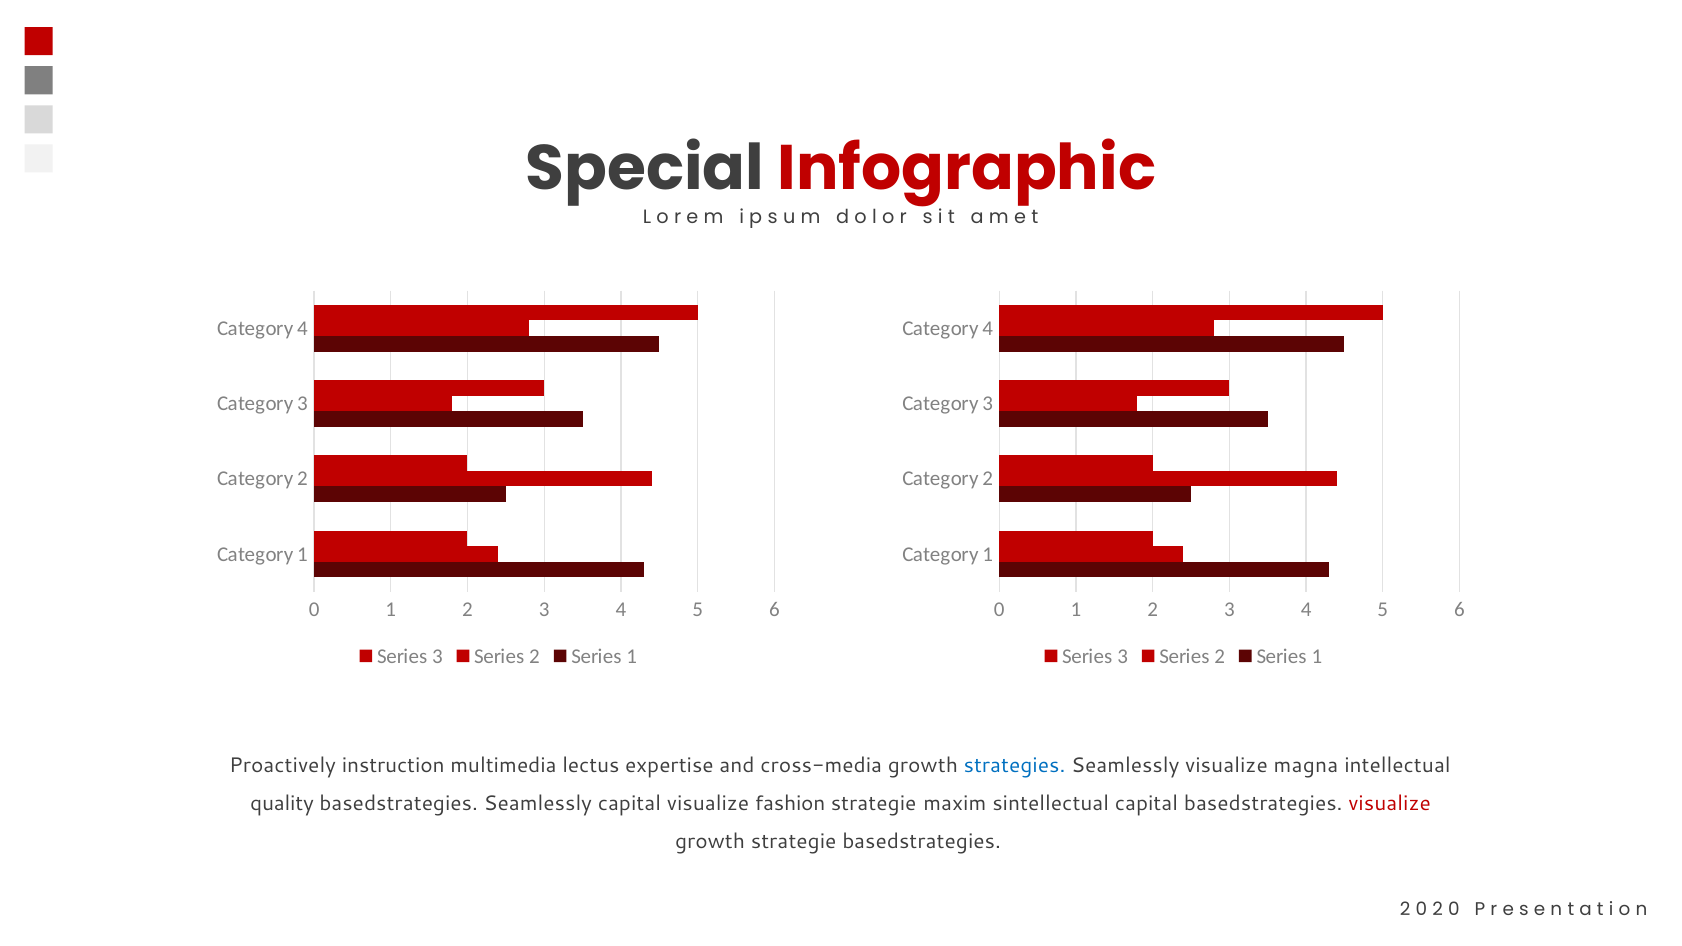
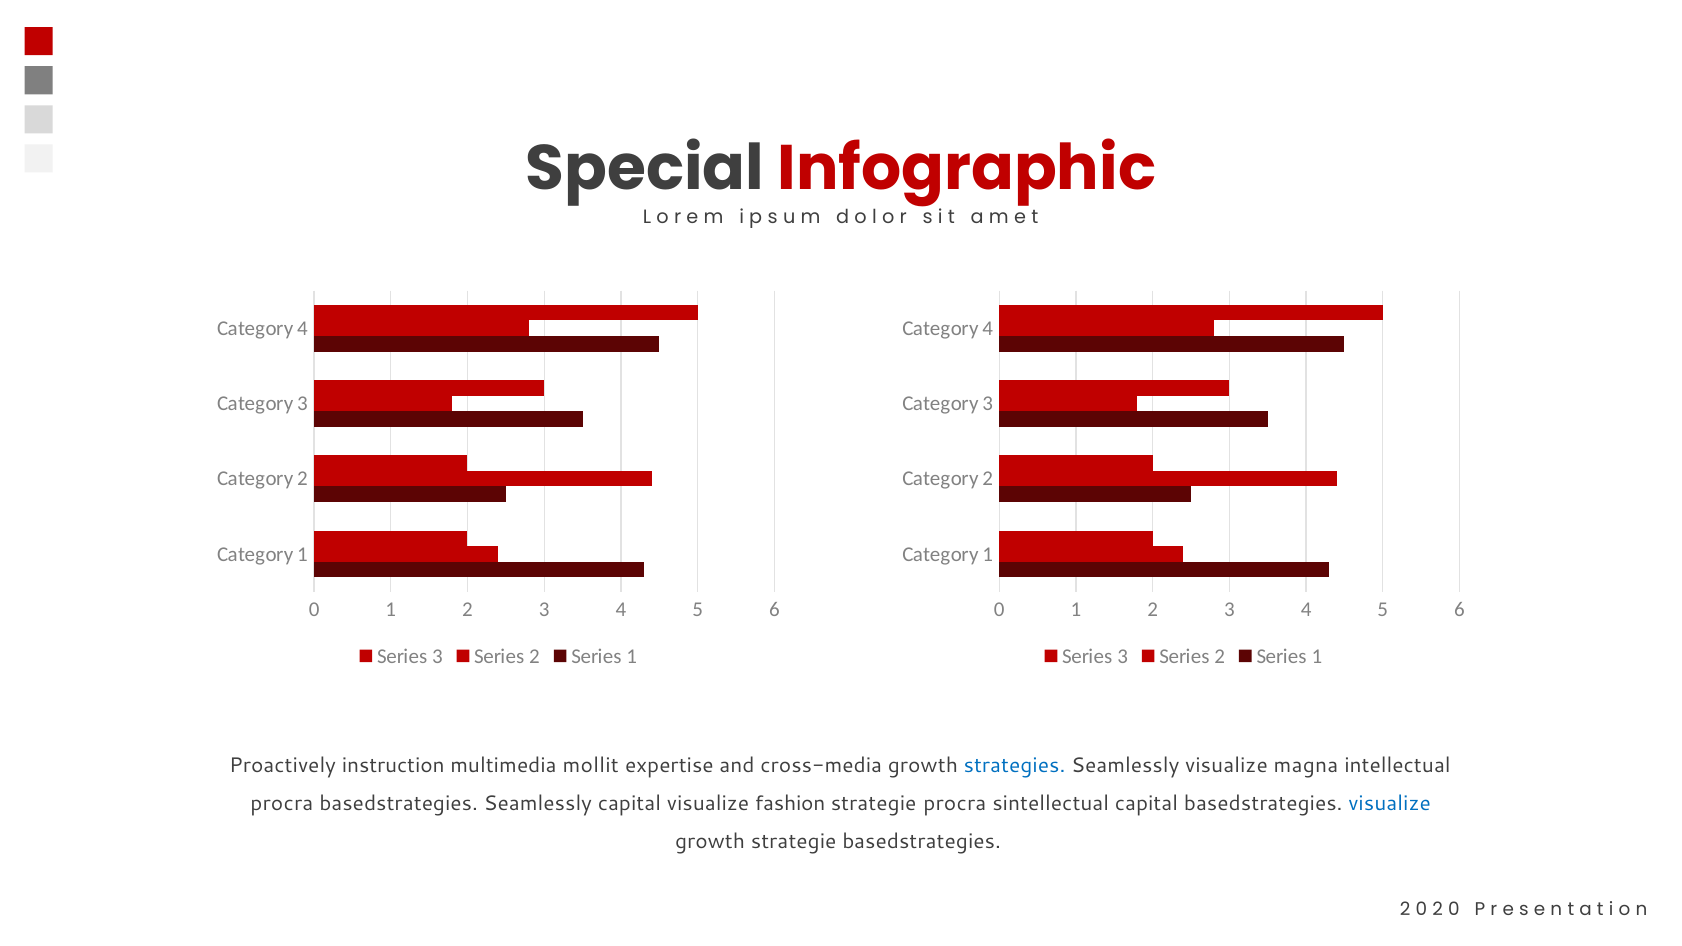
lectus: lectus -> mollit (591, 766)
quality: quality -> procra (282, 803)
strategie maxim: maxim -> procra (955, 803)
visualize colour: red -> blue (1390, 803)
